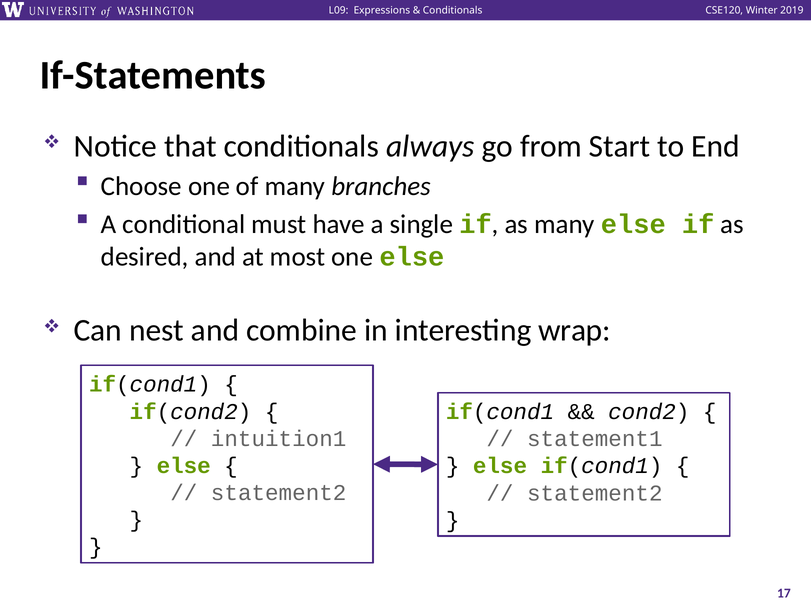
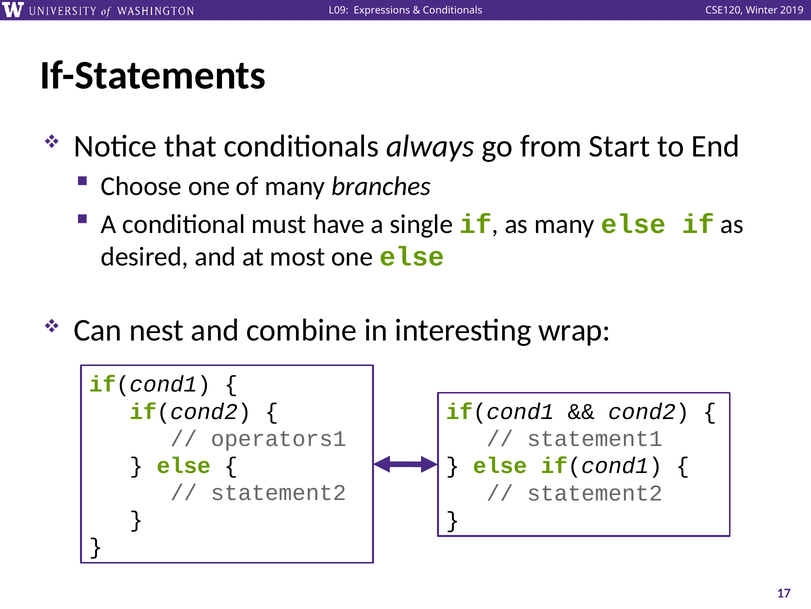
intuition1: intuition1 -> operators1 (279, 438)
